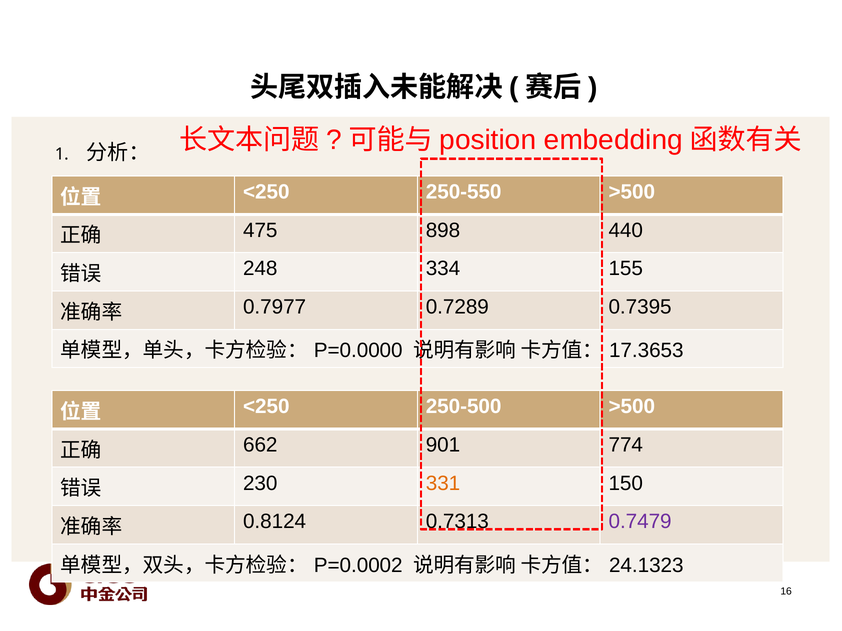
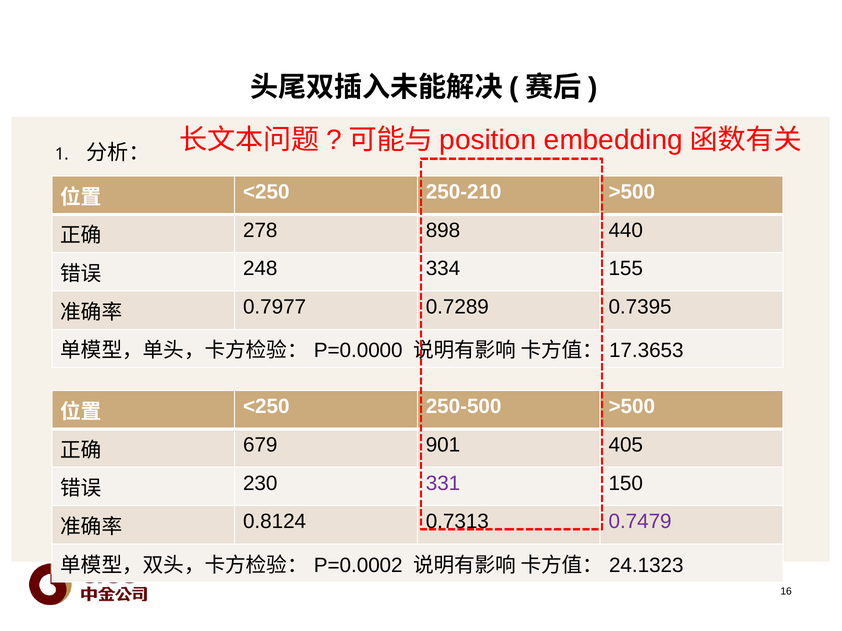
250-550: 250-550 -> 250-210 (464, 192)
475: 475 -> 278 (260, 231)
662: 662 -> 679 (260, 445)
774: 774 -> 405 (626, 445)
331 colour: orange -> purple (443, 484)
